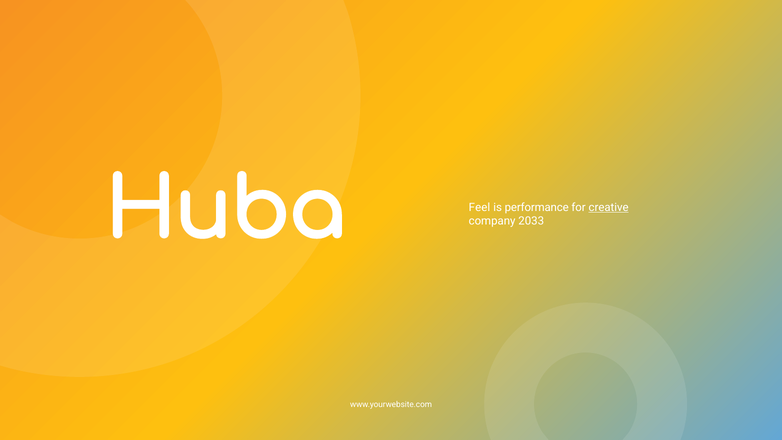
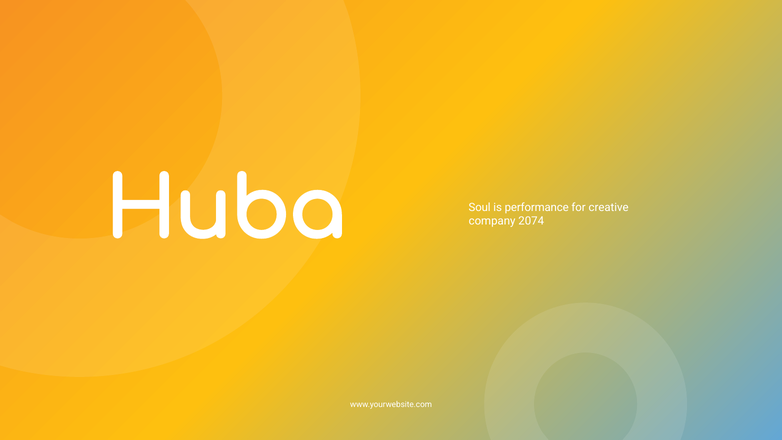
Feel: Feel -> Soul (480, 207)
creative underline: present -> none (609, 207)
2033: 2033 -> 2074 (531, 221)
